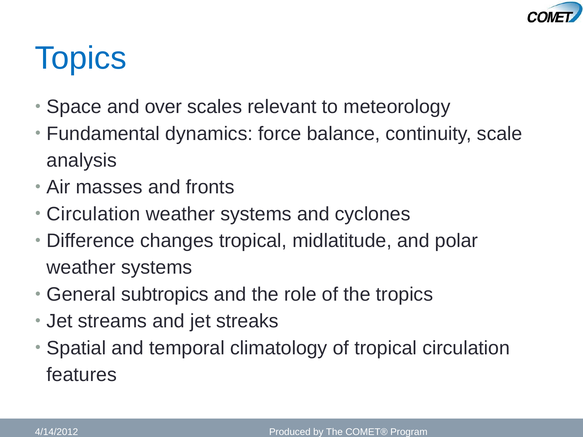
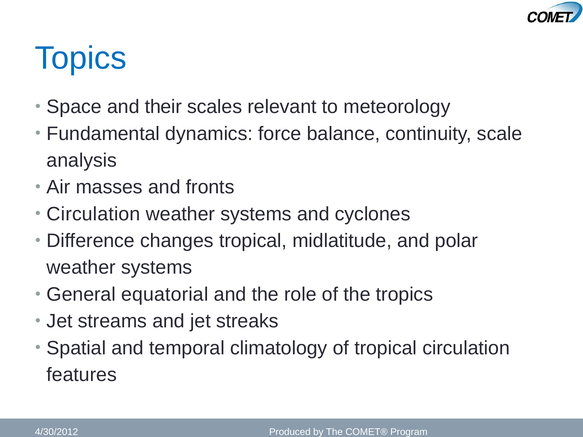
over: over -> their (163, 107)
subtropics: subtropics -> equatorial (165, 295)
4/14/2012: 4/14/2012 -> 4/30/2012 (57, 432)
